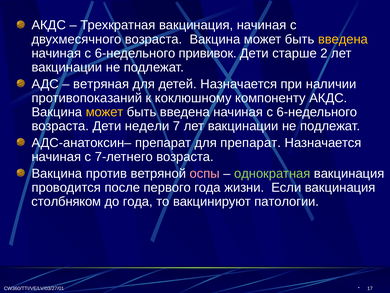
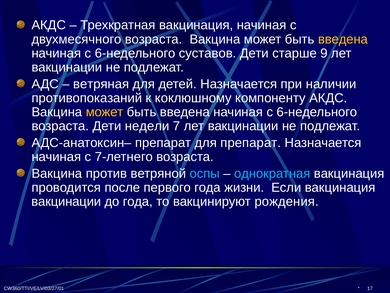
прививок: прививок -> суставов (208, 53)
2: 2 -> 9 (324, 53)
оспы colour: pink -> light blue (205, 173)
однократная colour: light green -> light blue (272, 173)
столбняком: столбняком -> вакцинации (66, 201)
патологии: патологии -> рождения (287, 201)
